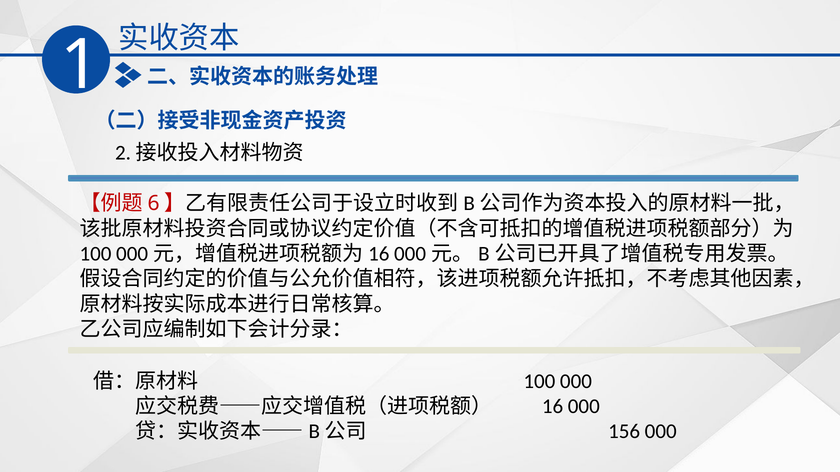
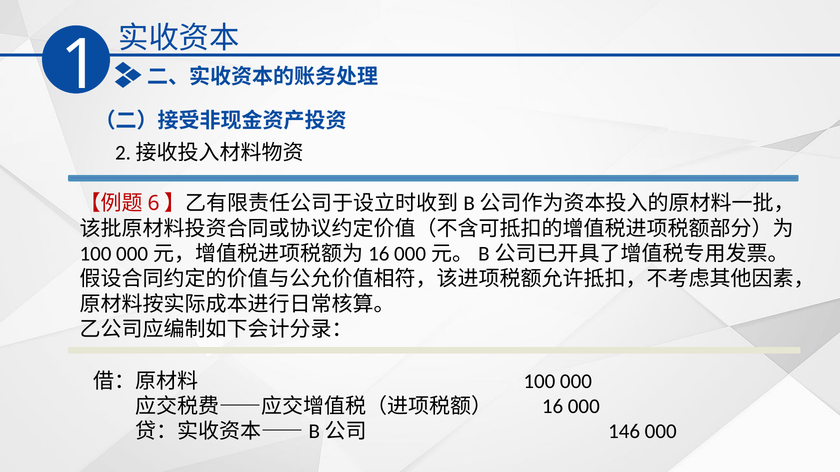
156: 156 -> 146 (624, 432)
